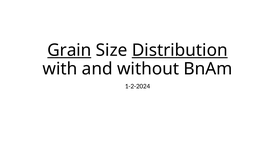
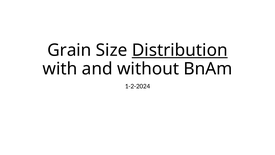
Grain underline: present -> none (69, 50)
